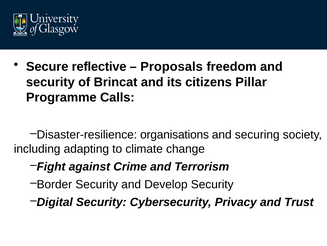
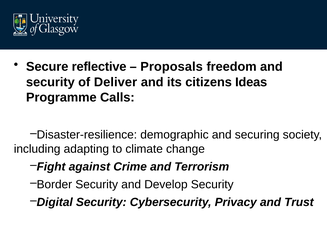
Brincat: Brincat -> Deliver (116, 82)
Pillar: Pillar -> Ideas (251, 82)
organisations: organisations -> demographic (174, 134)
